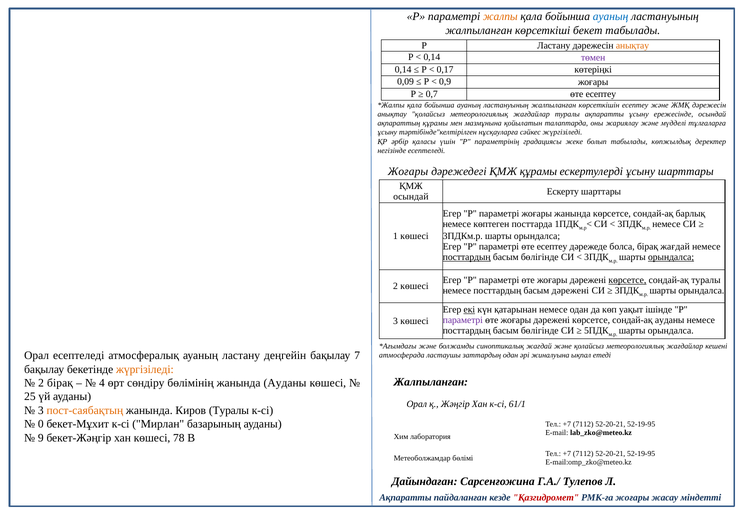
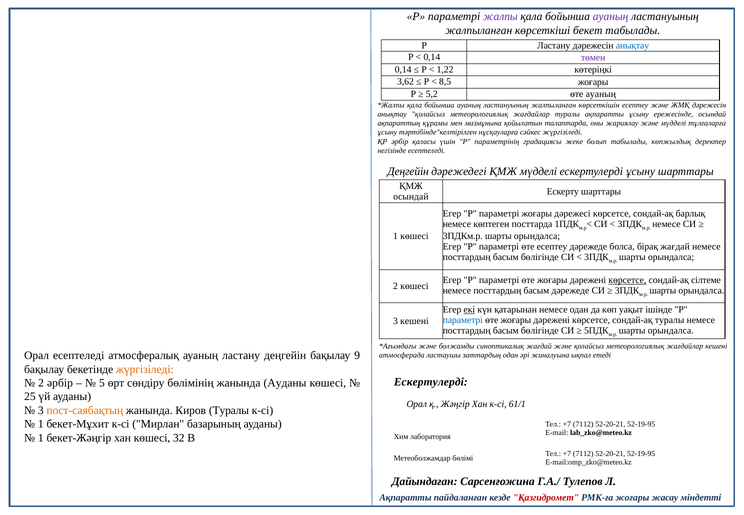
жалпы colour: orange -> purple (500, 17)
ауаның colour: blue -> purple (611, 17)
анықтау colour: orange -> blue (632, 46)
0,17: 0,17 -> 1,22 (445, 70)
0,09: 0,09 -> 3,62 (406, 82)
0,9: 0,9 -> 8,5 (445, 82)
0,7: 0,7 -> 5,2 (432, 94)
есептеу: есептеу -> ауаның (601, 94)
Жоғары: Жоғары -> Деңгейін (408, 171)
ҚМЖ құрамы: құрамы -> мүдделі (538, 171)
жоғары жанында: жанында -> дәрежесі (572, 214)
посттардың underline: present -> none (467, 257)
орындалса underline: present -> none (671, 257)
сондай-ақ туралы: туралы -> сілтеме (706, 280)
басым дәрежені: дәрежені -> дәрежеде (570, 291)
параметрі colour: purple -> blue (463, 320)
сондай-ақ ауданы: ауданы -> туралы (670, 320)
3 көшесі: көшесі -> кешені (414, 321)
7: 7 -> 9 (357, 356)
Жалпыланған: Жалпыланған -> Ескертулерді (431, 382)
2 бірақ: бірақ -> әрбір (60, 383)
4: 4 -> 5 (102, 383)
0: 0 -> 1 (41, 424)
9: 9 -> 1 (41, 438)
78: 78 -> 32 (179, 438)
